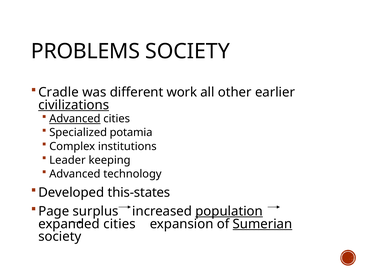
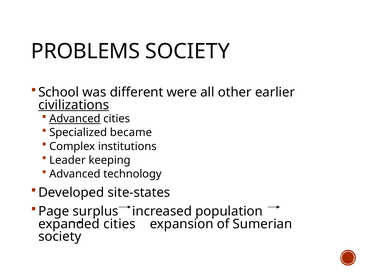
Cradle: Cradle -> School (59, 92)
work: work -> were (182, 92)
potamia: potamia -> became (131, 132)
this-states: this-states -> site-states (139, 192)
population underline: present -> none (229, 211)
Sumerian underline: present -> none (263, 224)
